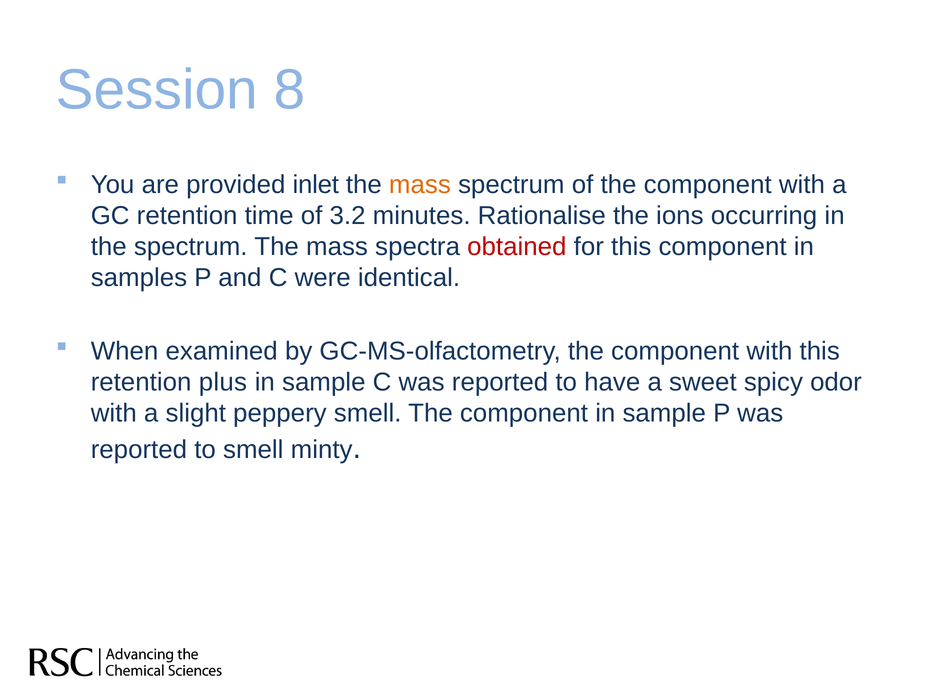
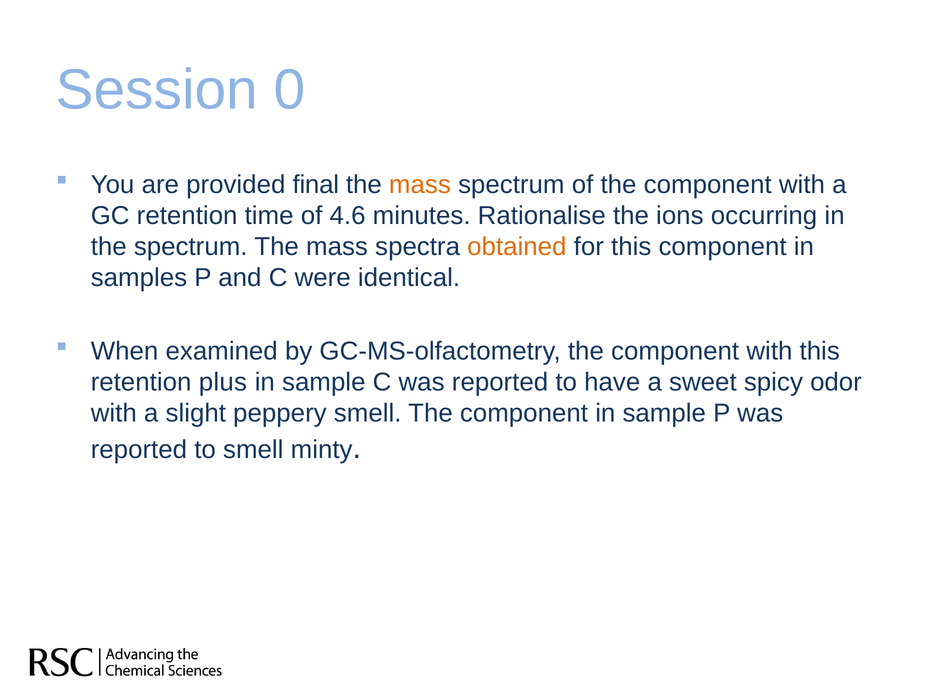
8: 8 -> 0 (290, 90)
inlet: inlet -> final (316, 185)
3.2: 3.2 -> 4.6 (348, 216)
obtained colour: red -> orange (517, 247)
